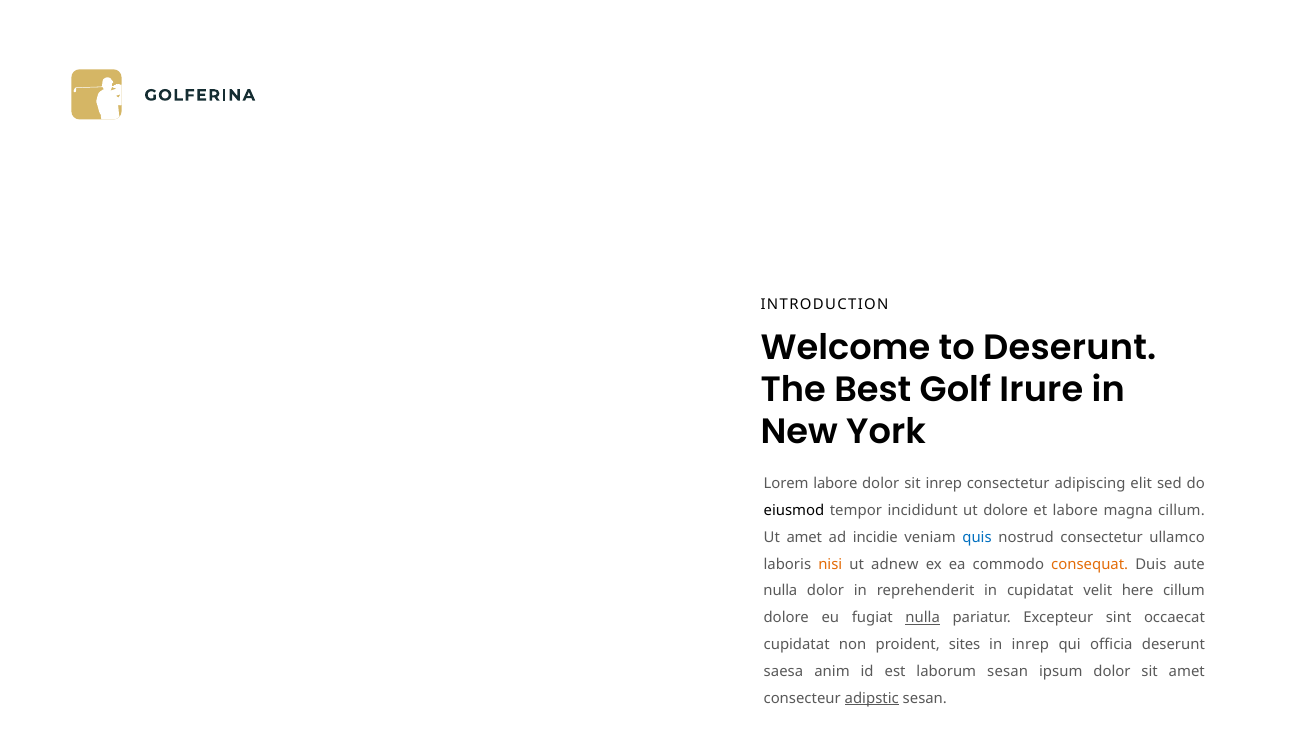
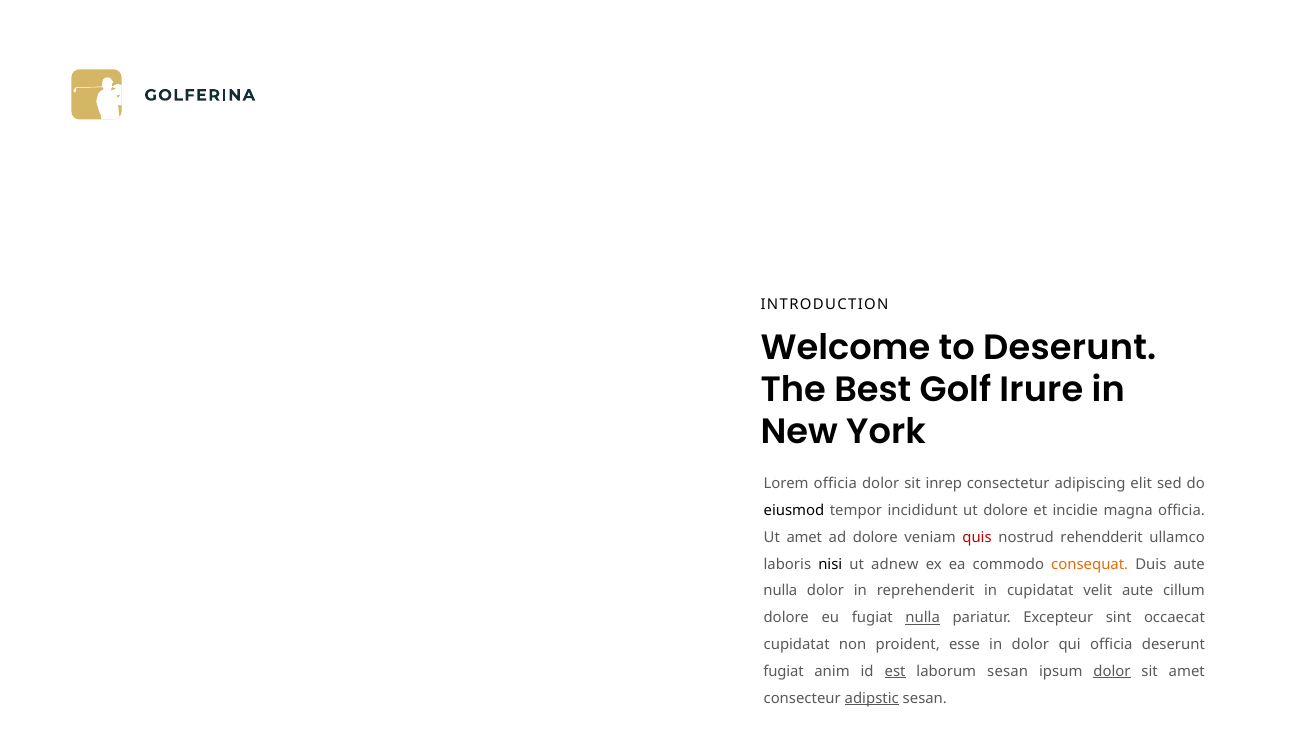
Lorem labore: labore -> officia (835, 483)
et labore: labore -> incidie (1075, 510)
magna cillum: cillum -> officia (1181, 510)
ad incidie: incidie -> dolore (875, 537)
quis colour: blue -> red (977, 537)
nostrud consectetur: consectetur -> rehendderit (1102, 537)
nisi colour: orange -> black (830, 564)
velit here: here -> aute (1138, 591)
sites: sites -> esse (965, 644)
in inrep: inrep -> dolor (1030, 644)
saesa: saesa -> fugiat (784, 671)
est underline: none -> present (895, 671)
dolor underline: none -> present (1112, 671)
